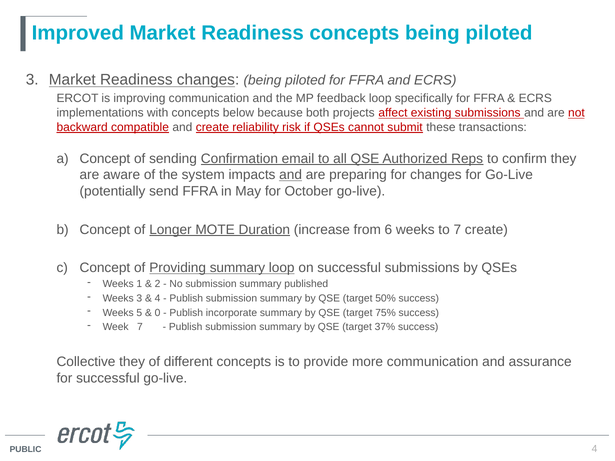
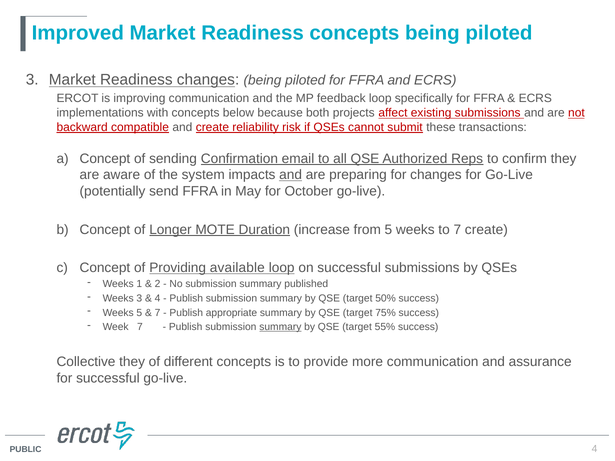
from 6: 6 -> 5 (388, 230)
Providing summary: summary -> available (237, 268)
0: 0 -> 7 (158, 313)
incorporate: incorporate -> appropriate (231, 313)
summary underline: none -> present (280, 327)
37%: 37% -> 55% (385, 327)
